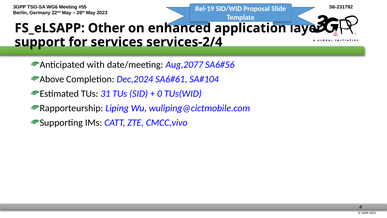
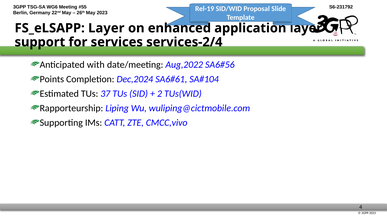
FS_eLSAPP Other: Other -> Layer (106, 28)
Aug,2077: Aug,2077 -> Aug,2022 (184, 65)
Above: Above -> Points (52, 79)
31: 31 -> 37 (105, 94)
0: 0 -> 2 (160, 94)
